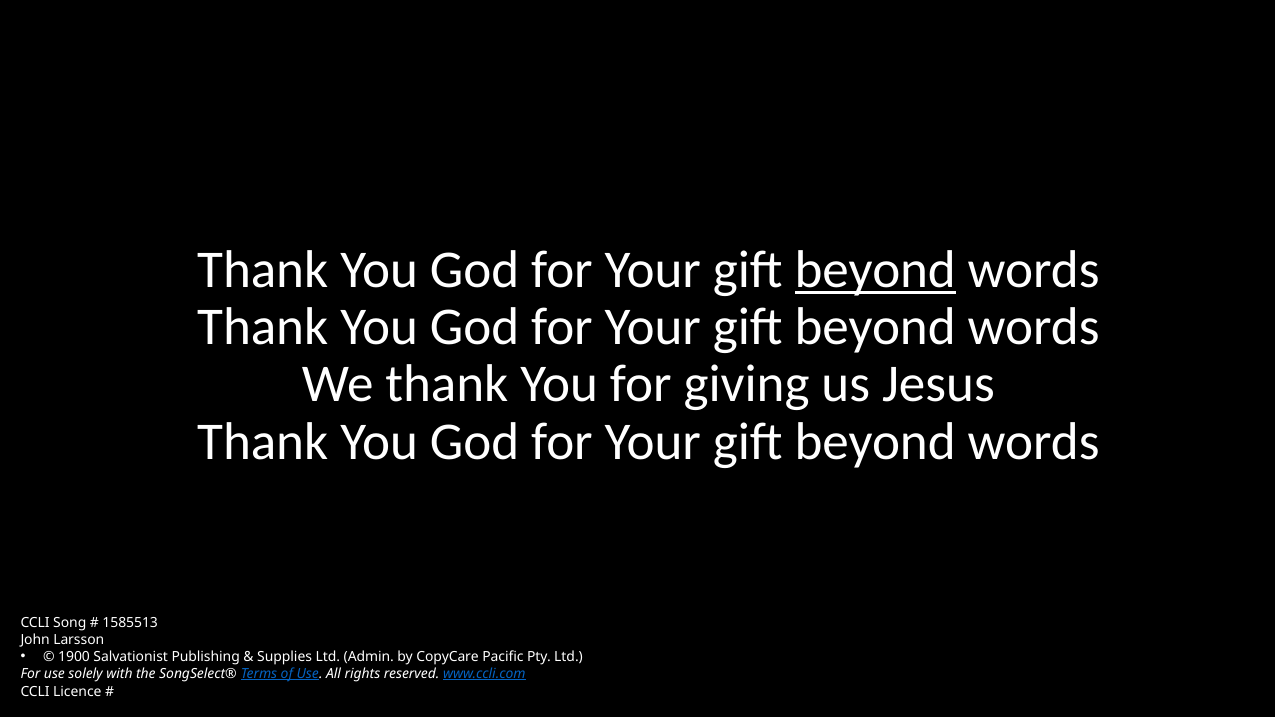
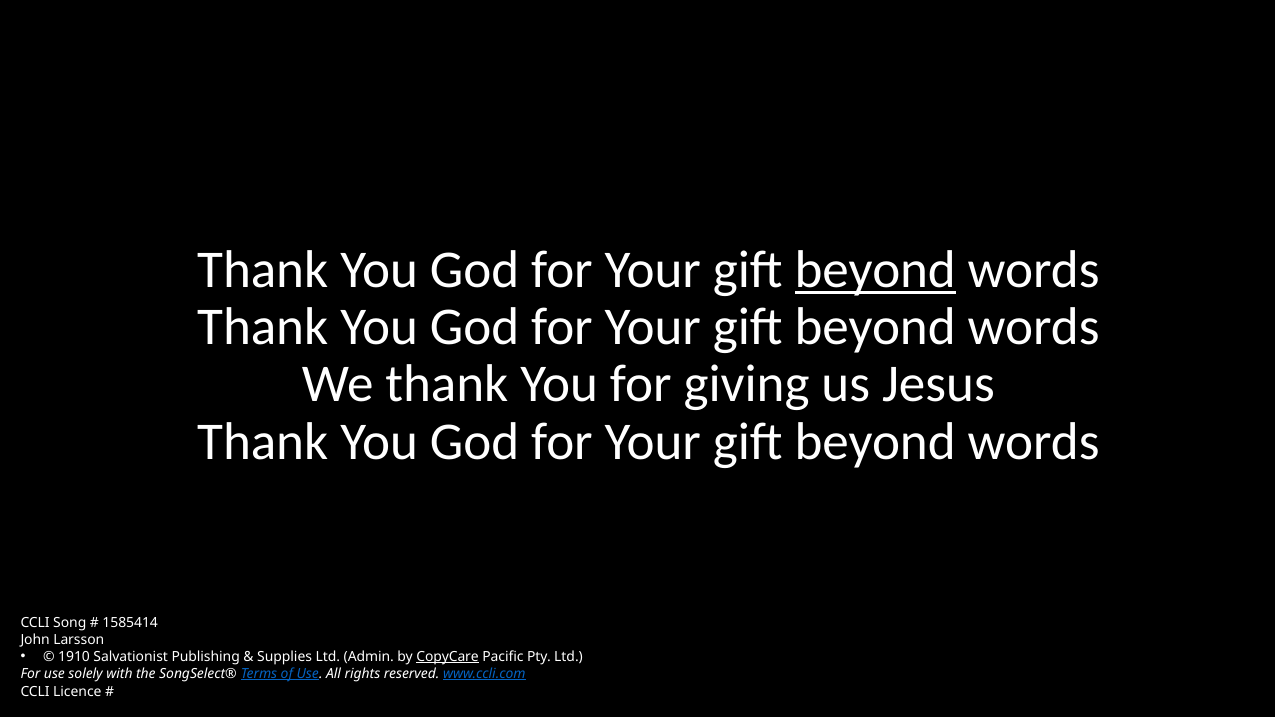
1585513: 1585513 -> 1585414 (130, 623)
1900: 1900 -> 1910 (74, 657)
CopyCare underline: none -> present (448, 657)
